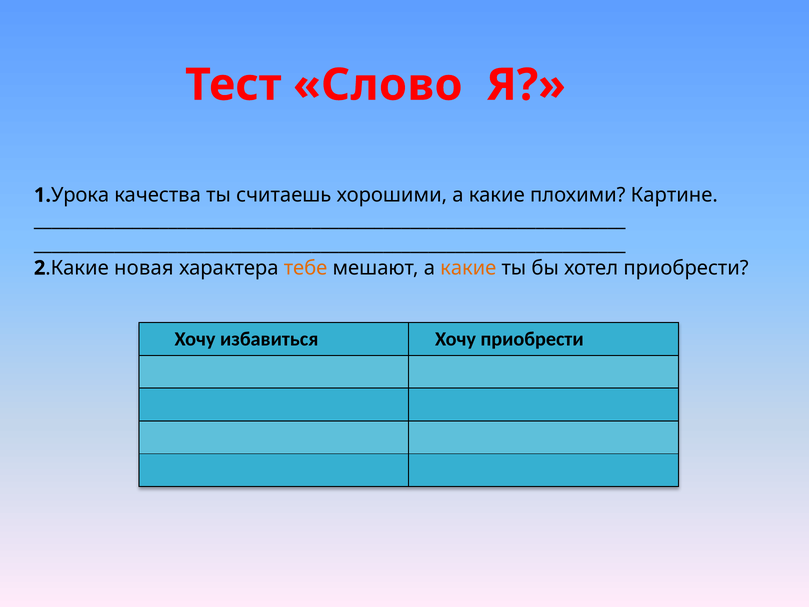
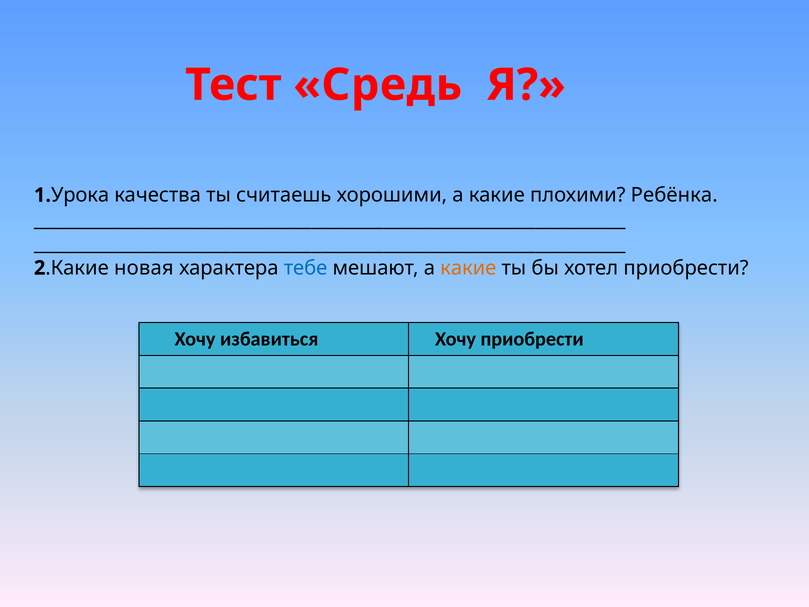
Слово: Слово -> Средь (378, 85)
Картине: Картине -> Ребёнка (674, 195)
тебе colour: orange -> blue (306, 268)
